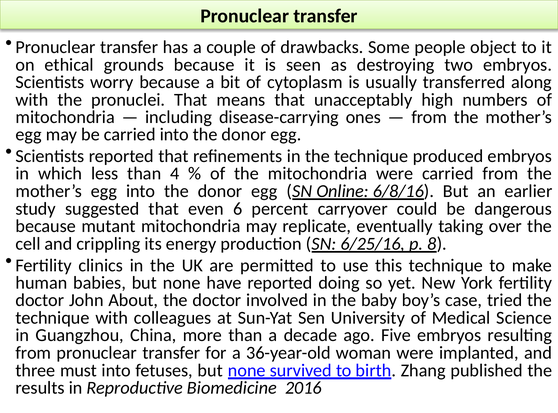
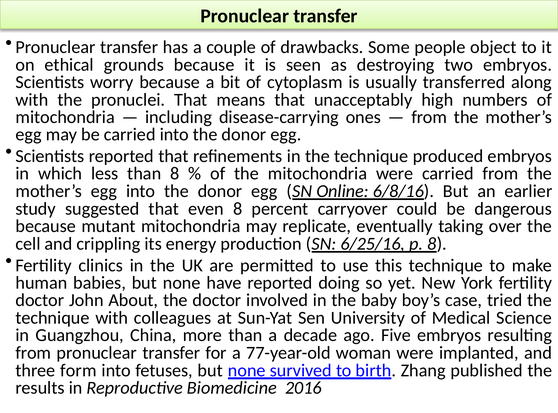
than 4: 4 -> 8 (175, 174)
even 6: 6 -> 8 (238, 209)
36-year-old: 36-year-old -> 77-year-old (288, 353)
must: must -> form (78, 371)
